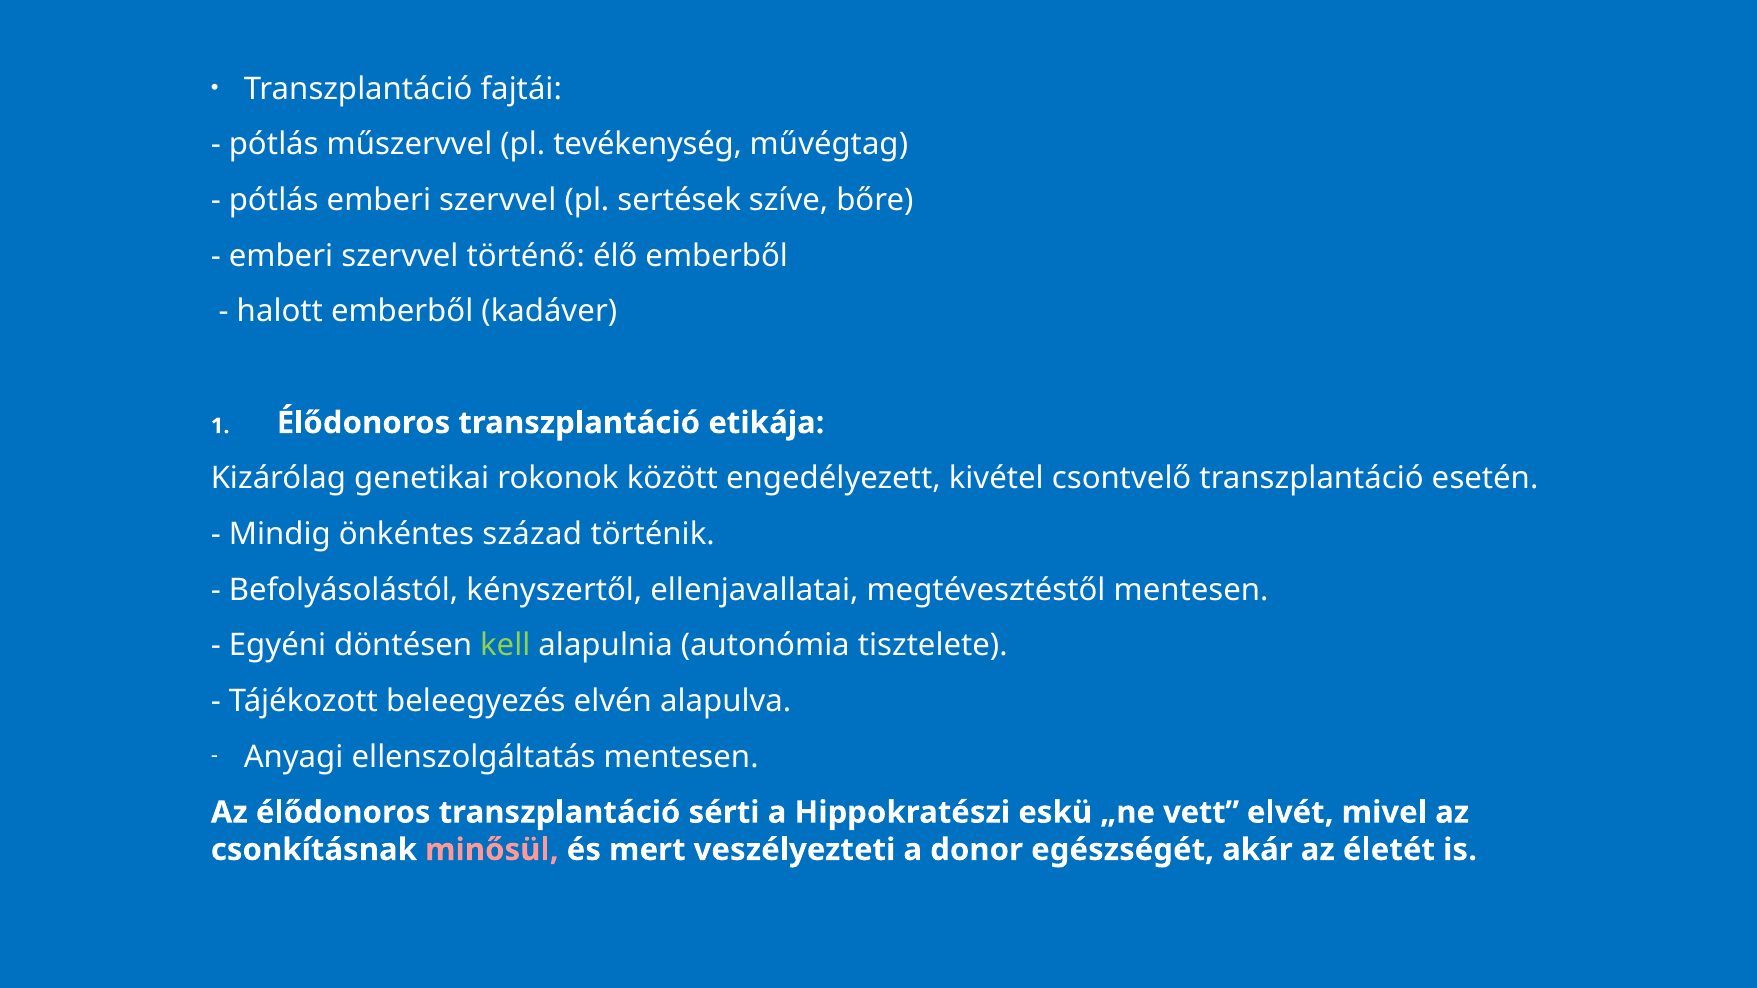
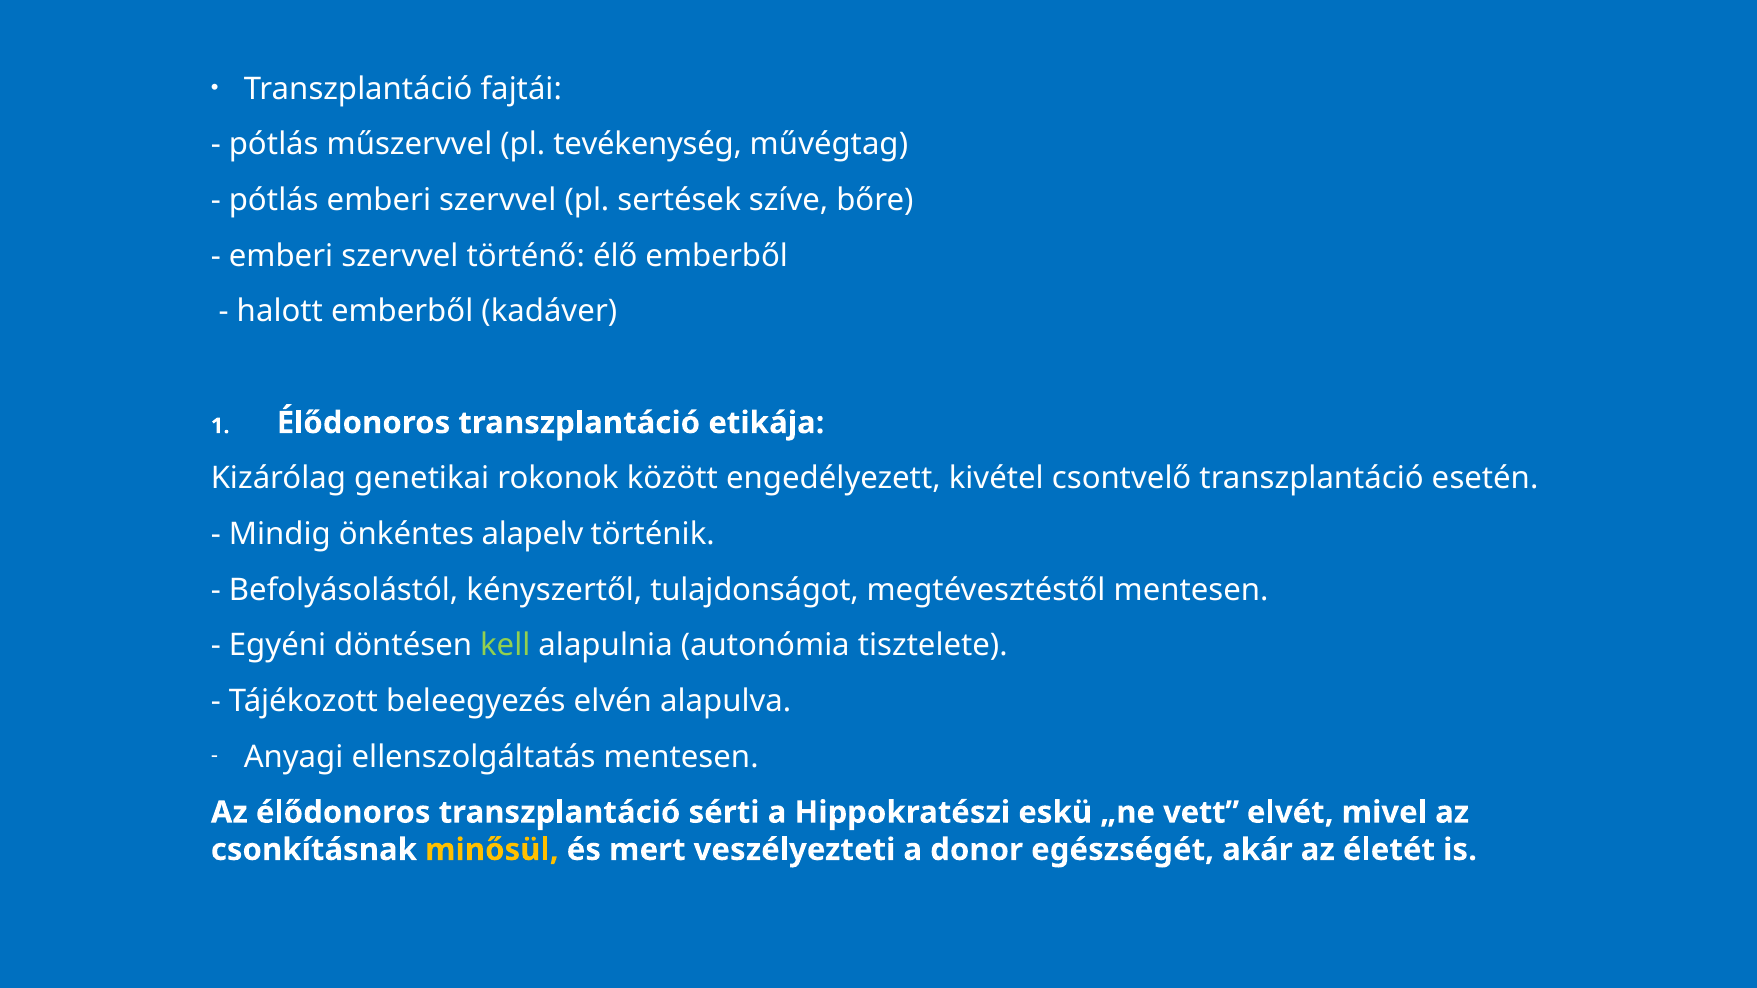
század: század -> alapelv (533, 534)
ellenjavallatai: ellenjavallatai -> tulajdonságot (755, 590)
minősül colour: pink -> yellow (492, 850)
